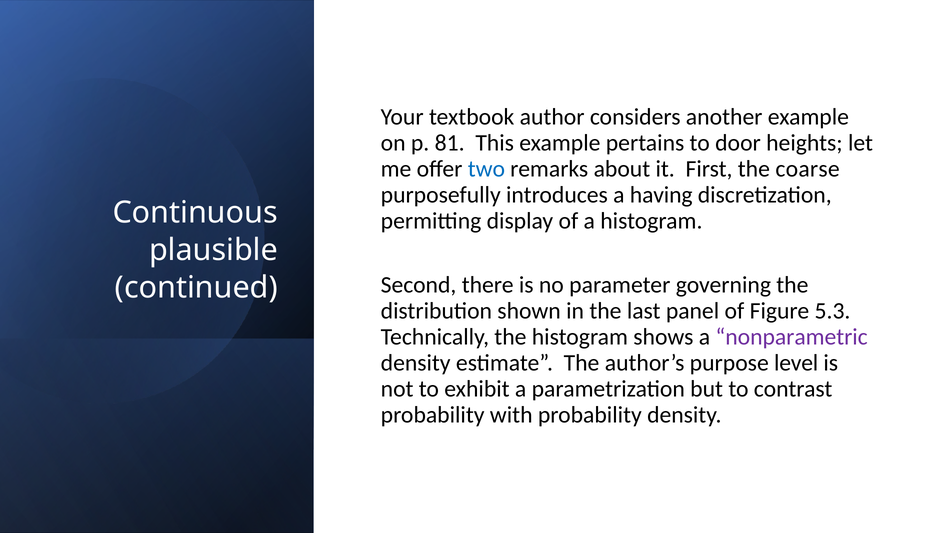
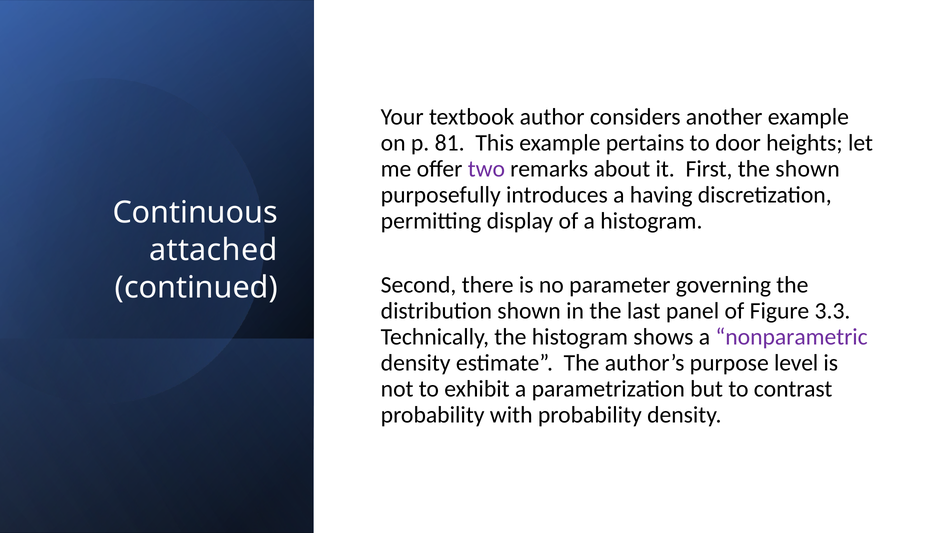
two colour: blue -> purple (486, 169)
the coarse: coarse -> shown (808, 169)
plausible: plausible -> attached (213, 250)
5.3: 5.3 -> 3.3 (833, 311)
